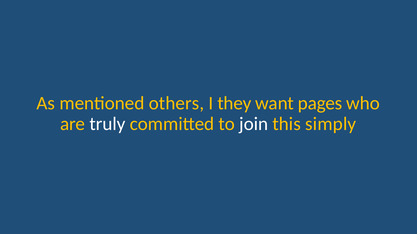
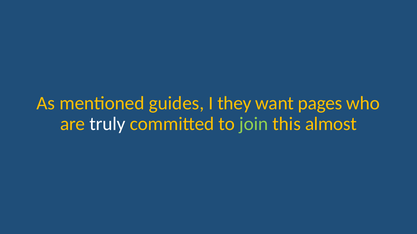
others: others -> guides (176, 104)
join colour: white -> light green (254, 124)
simply: simply -> almost (331, 124)
